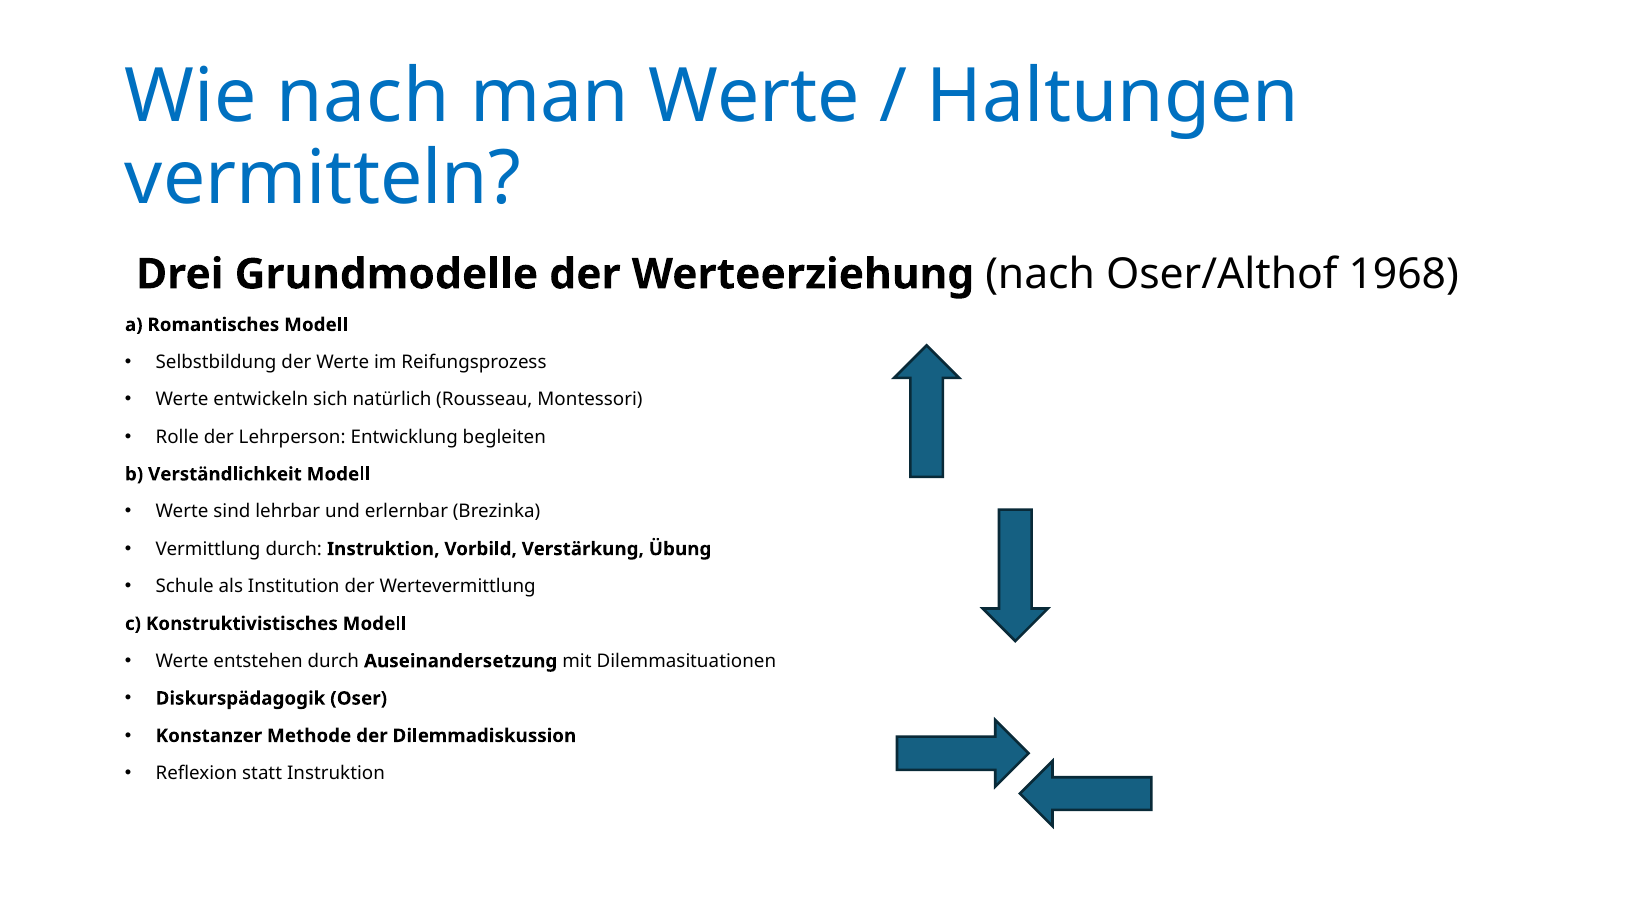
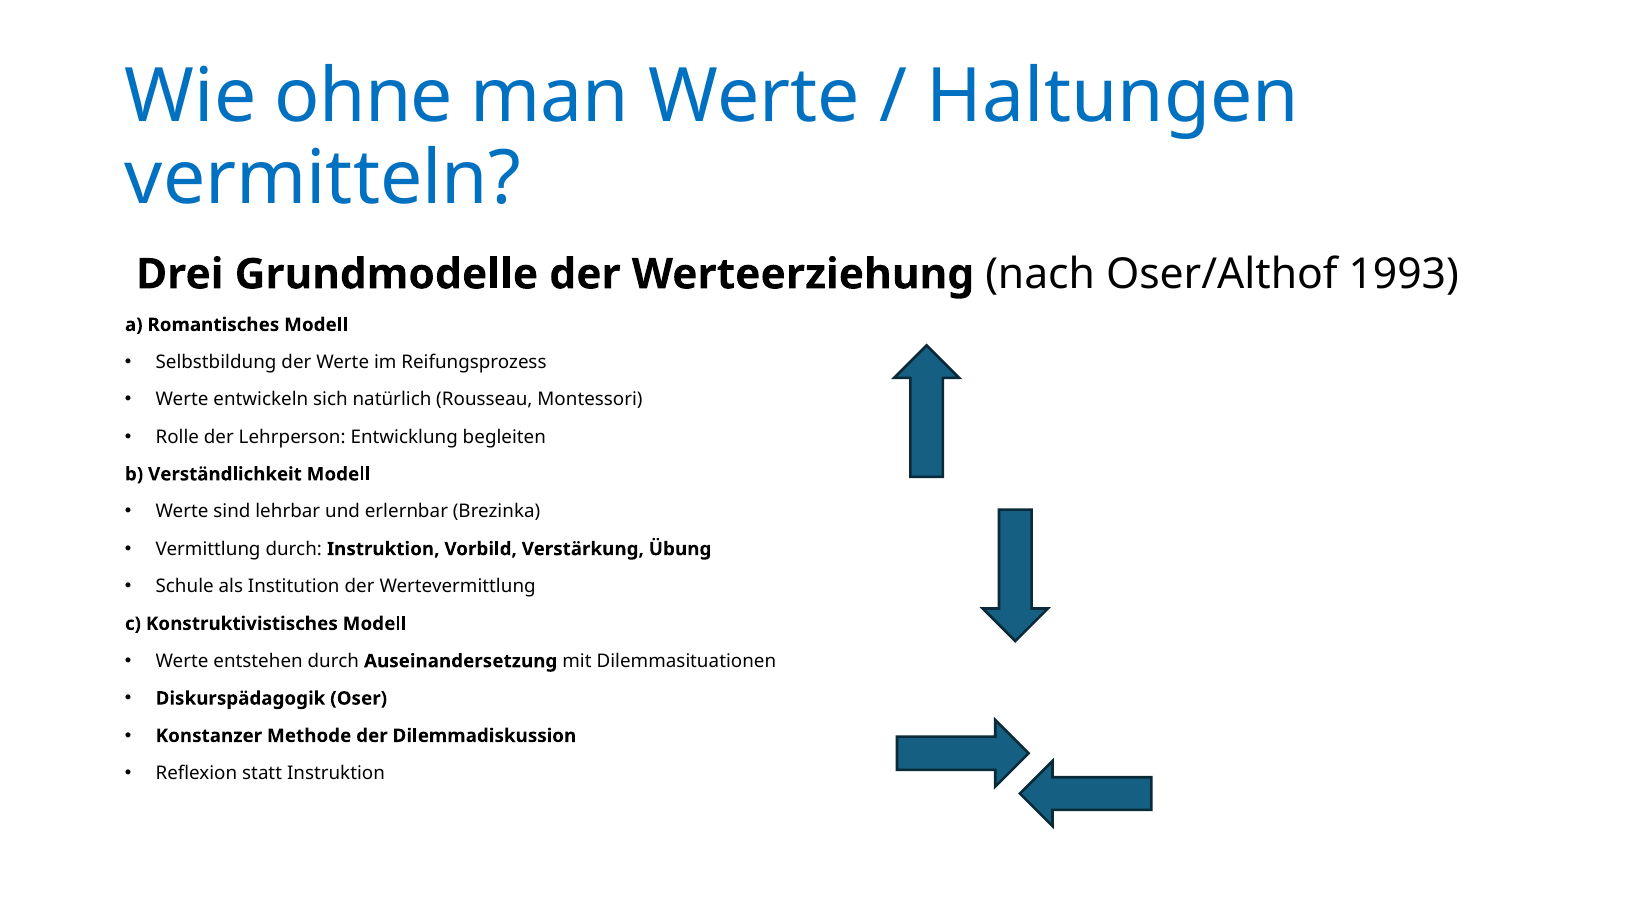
Wie nach: nach -> ohne (364, 97)
1968: 1968 -> 1993 (1404, 274)
